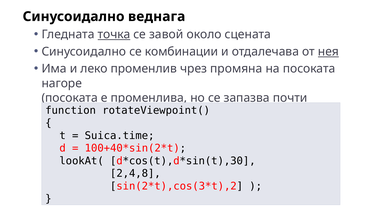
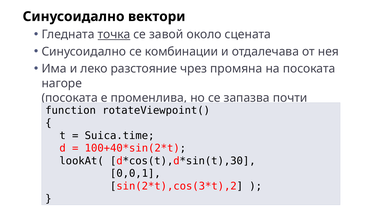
веднага: веднага -> вектори (157, 17)
нея underline: present -> none (328, 52)
променлив: променлив -> разстояние (144, 69)
2,4,8: 2,4,8 -> 0,0,1 (135, 173)
